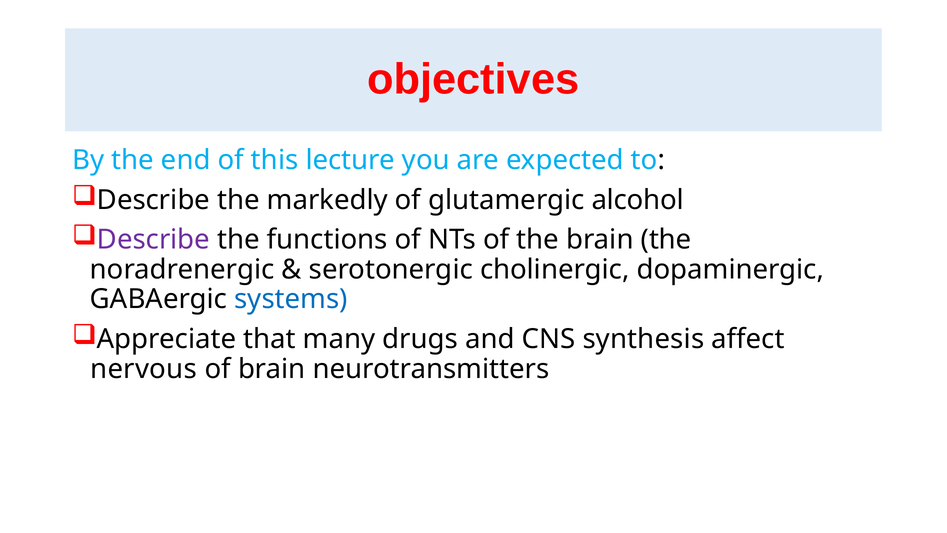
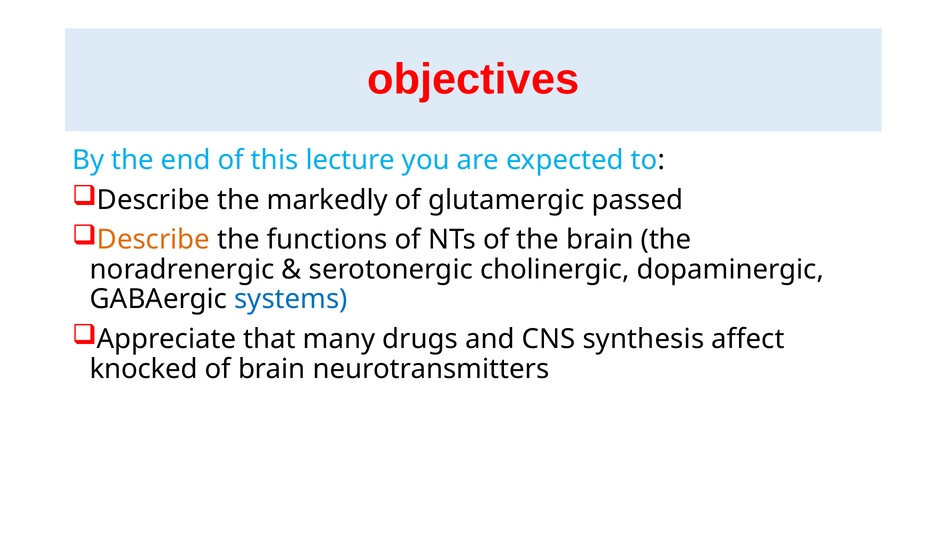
alcohol: alcohol -> passed (637, 200)
Describe colour: purple -> orange (153, 240)
nervous: nervous -> knocked (144, 369)
